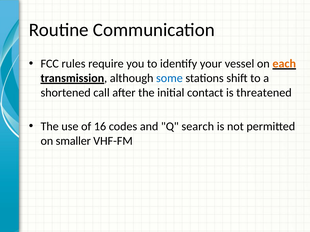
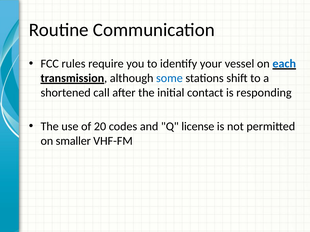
each colour: orange -> blue (284, 64)
threatened: threatened -> responding (264, 93)
16: 16 -> 20 (100, 127)
search: search -> license (198, 127)
